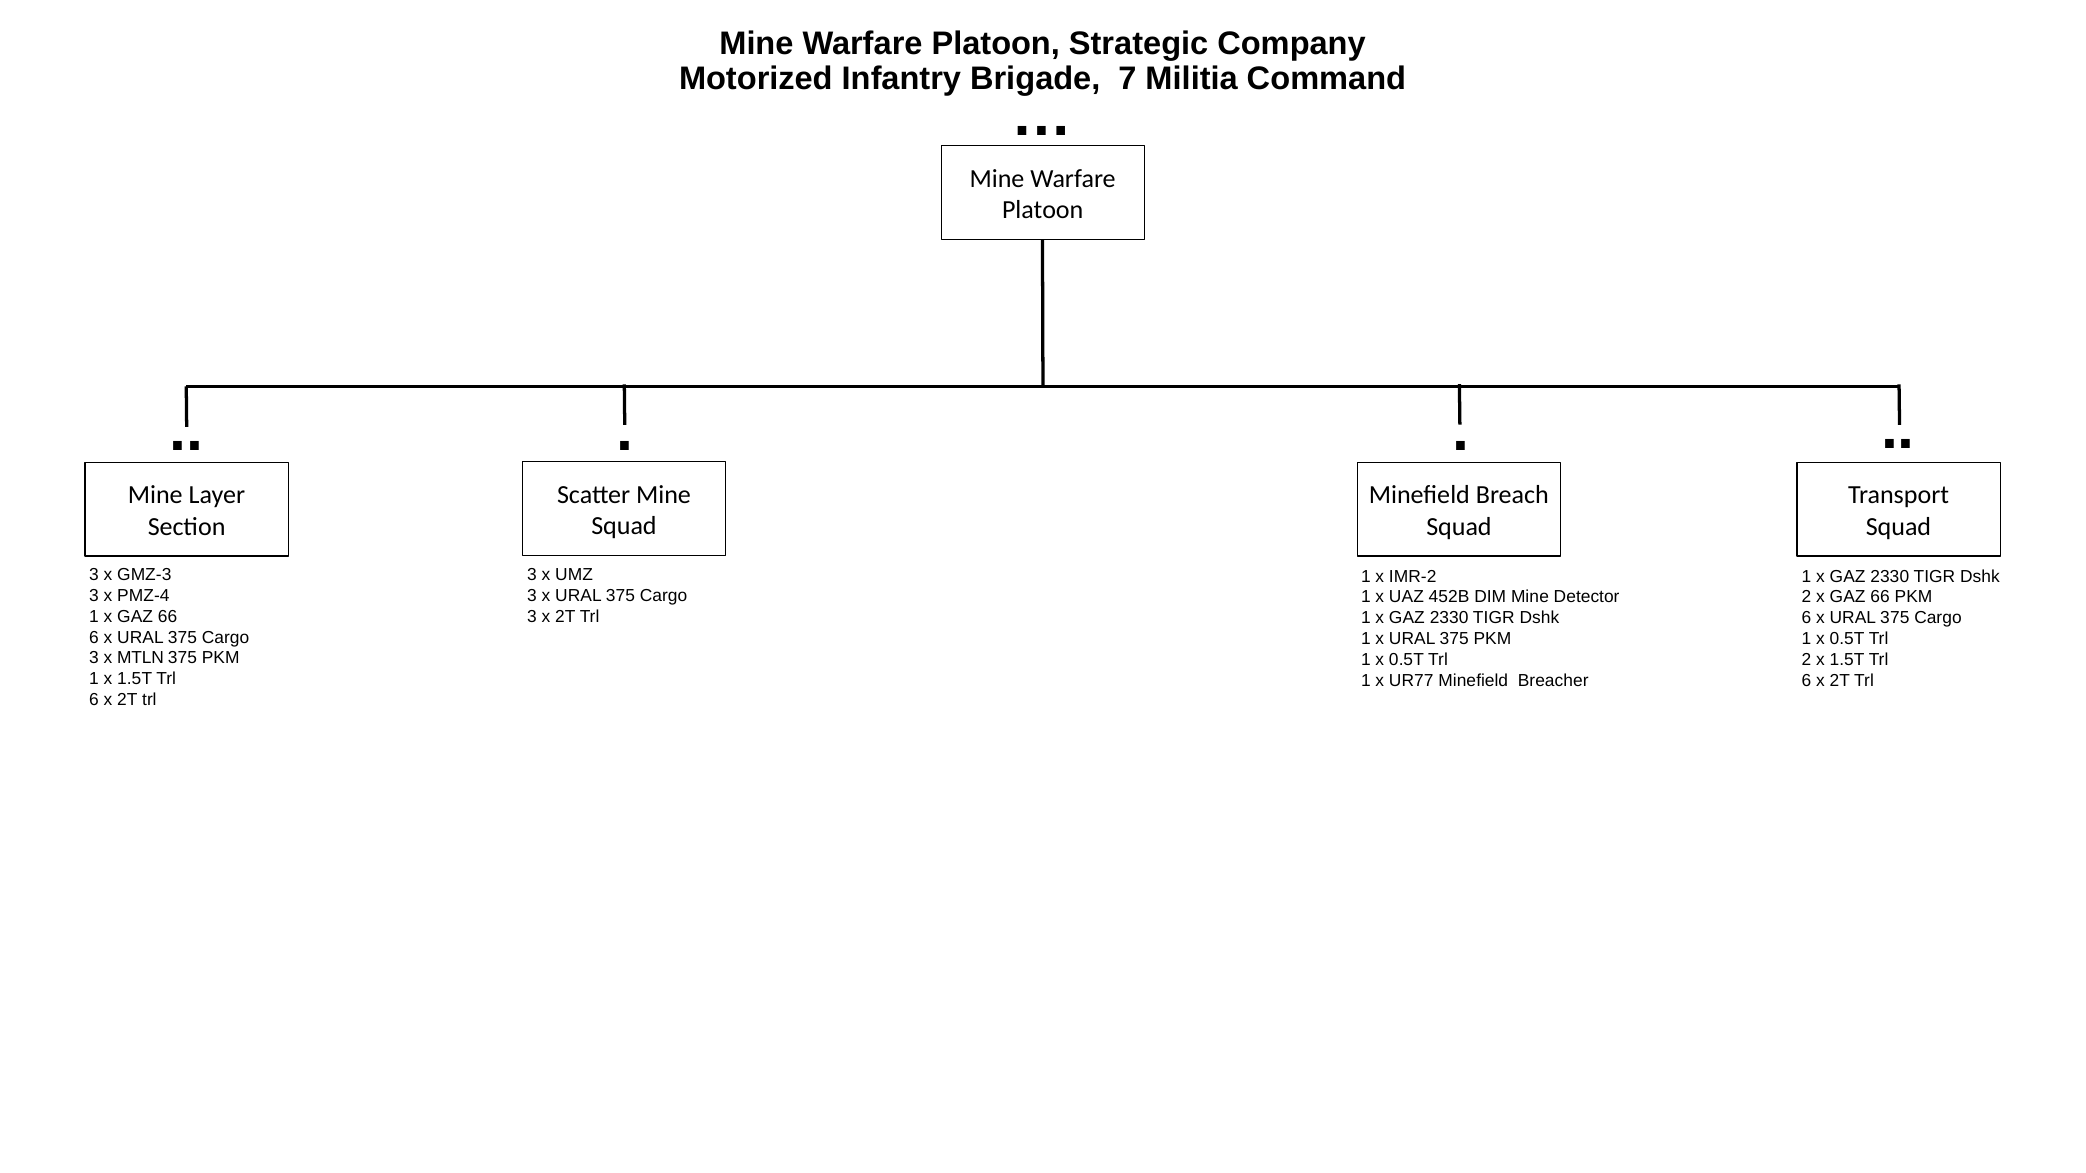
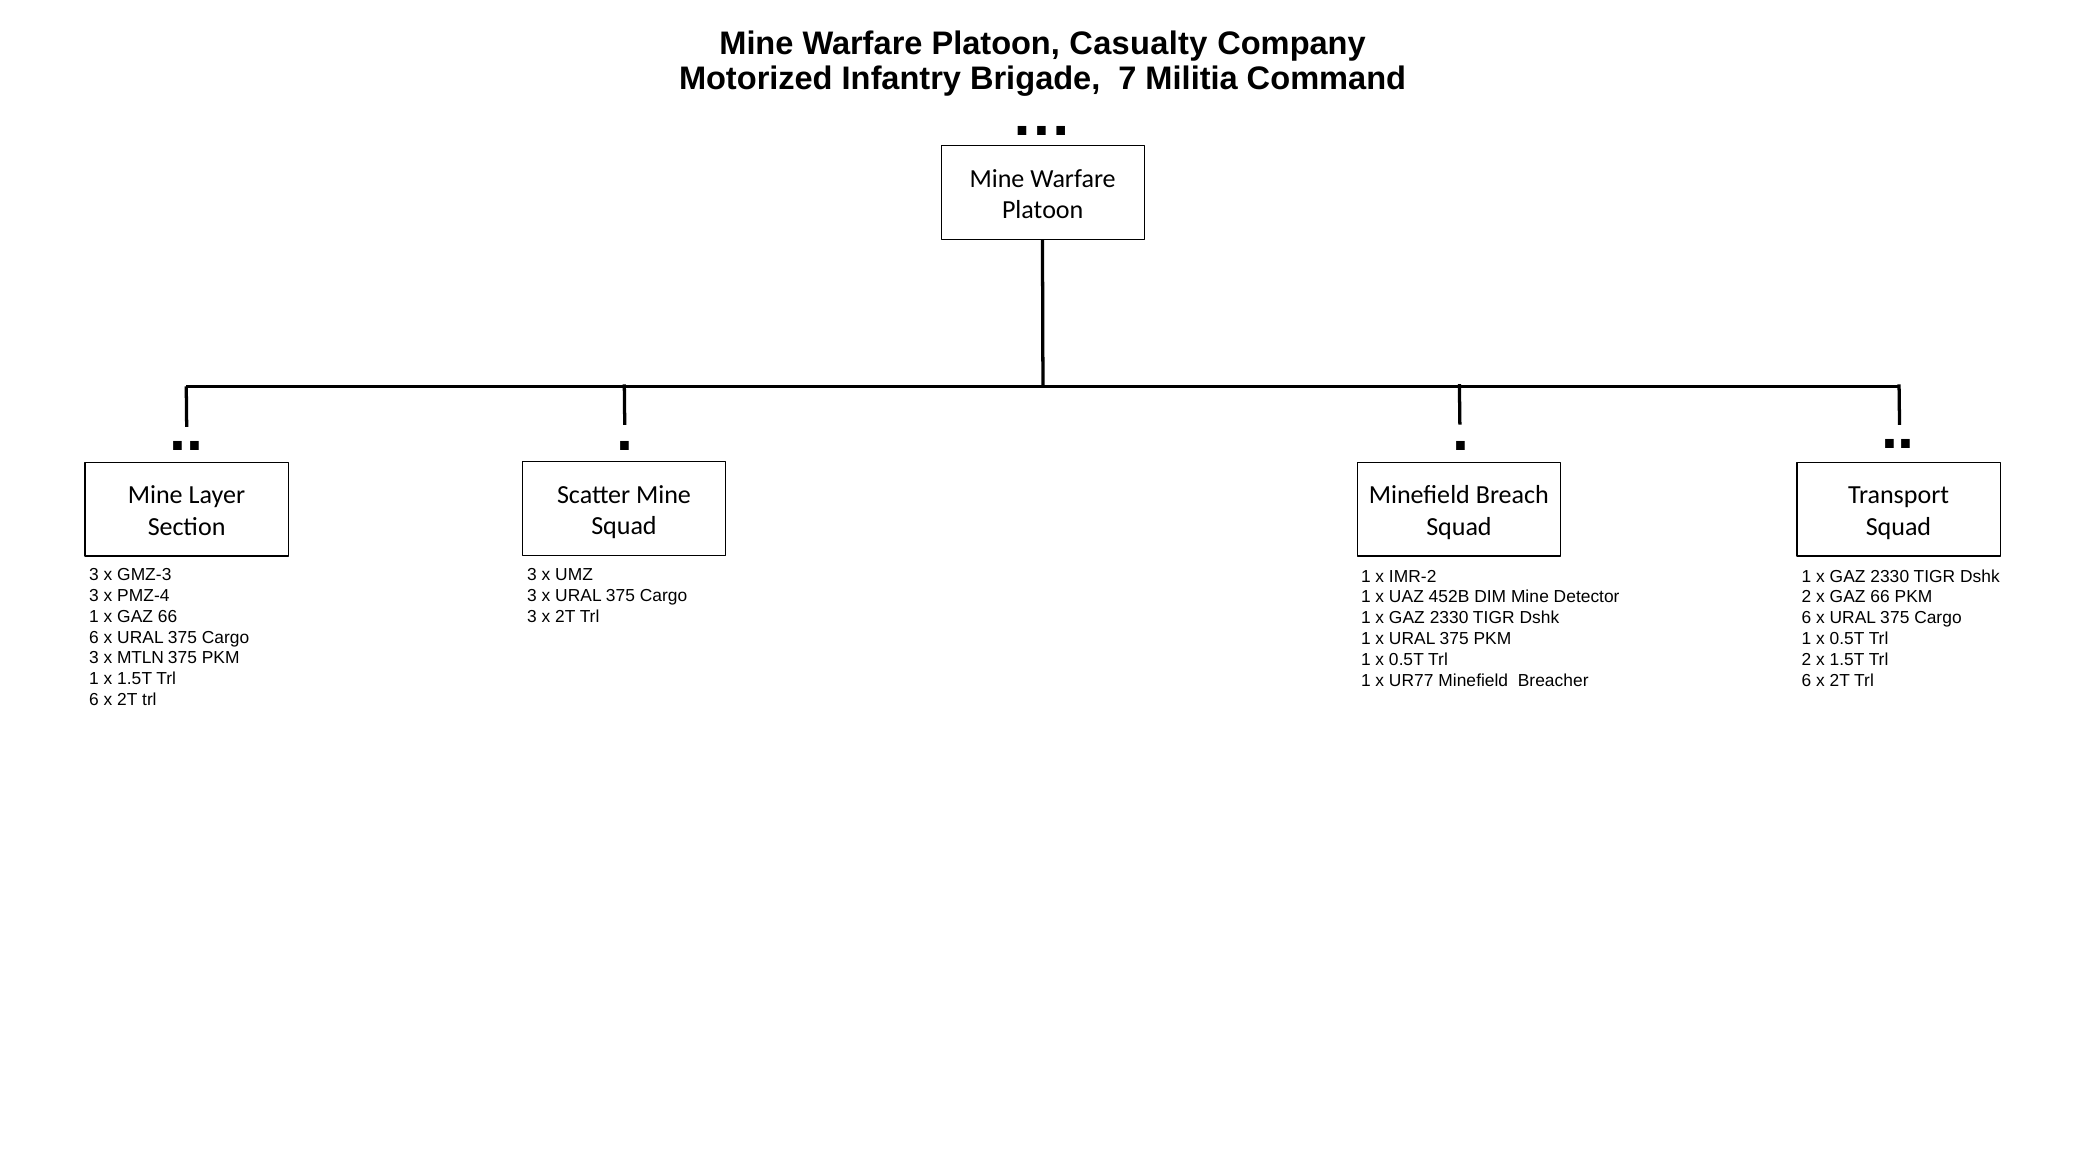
Strategic: Strategic -> Casualty (1138, 44)
